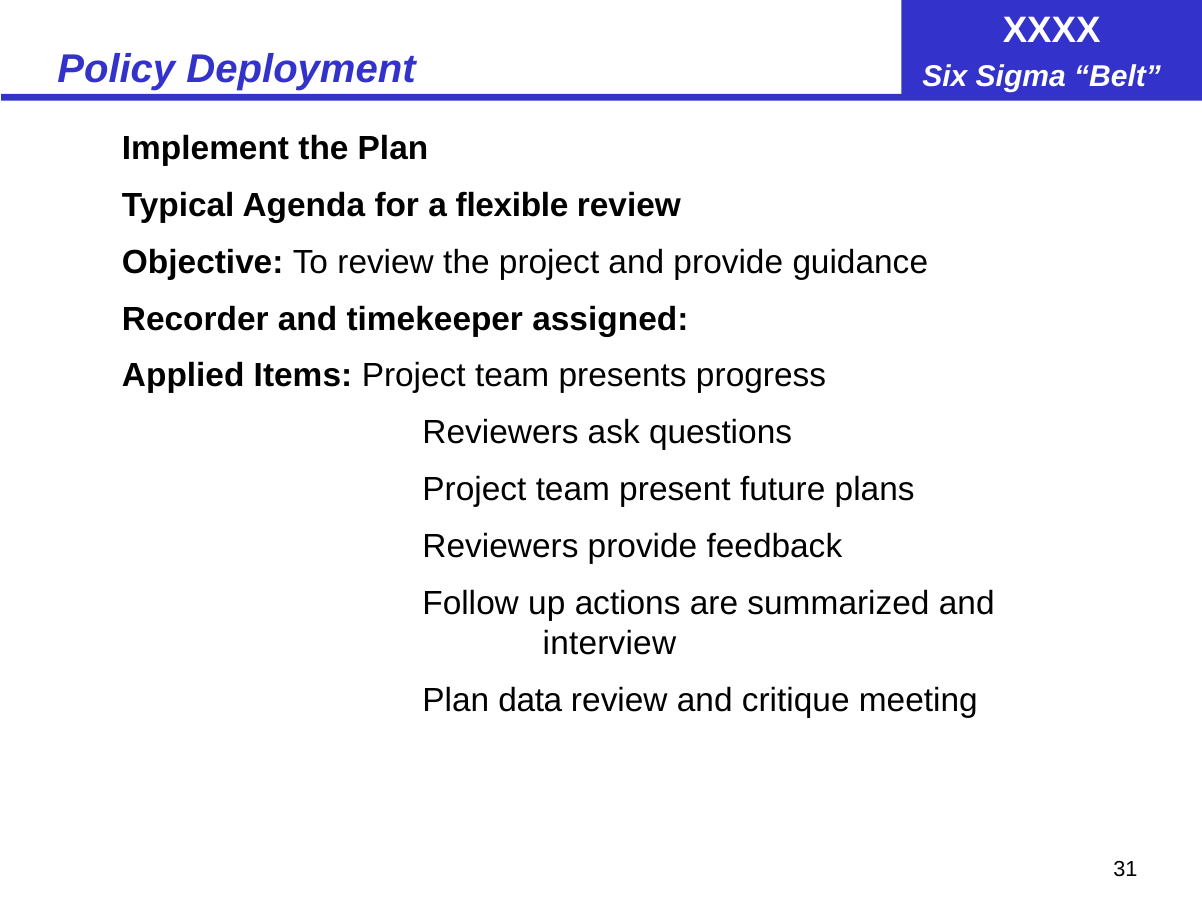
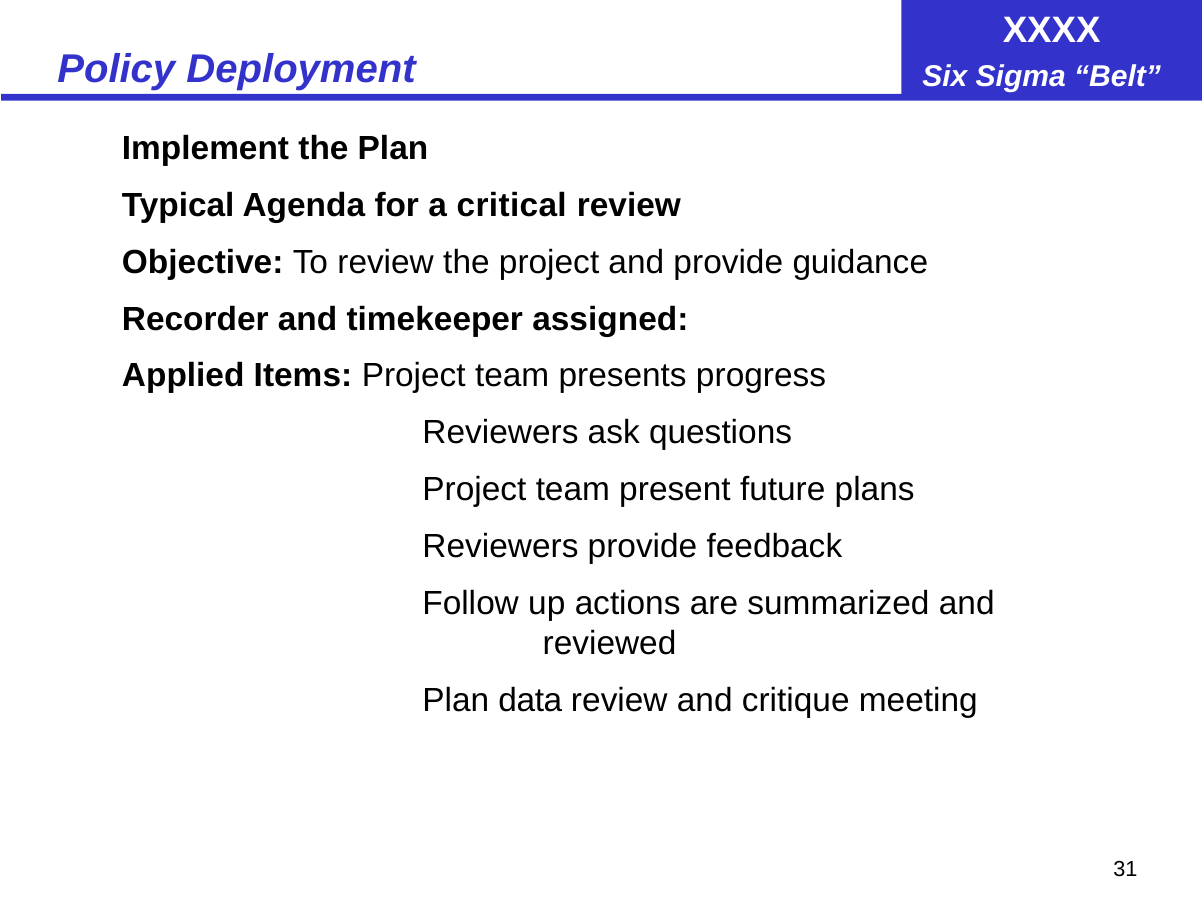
flexible: flexible -> critical (512, 205)
interview: interview -> reviewed (610, 643)
